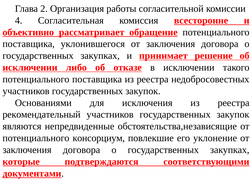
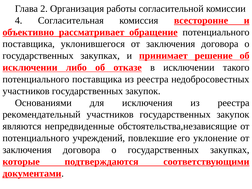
консорциум: консорциум -> учреждений (99, 138)
